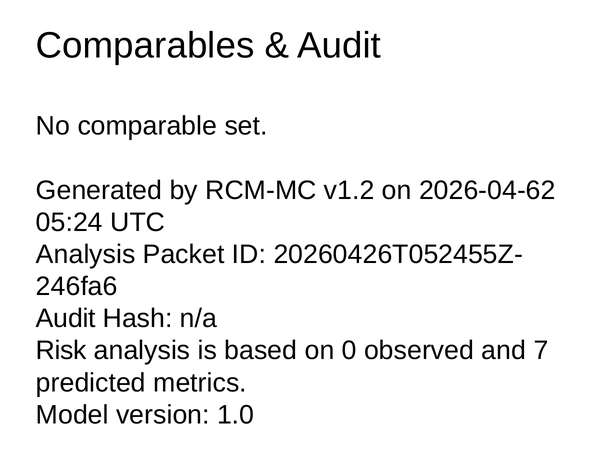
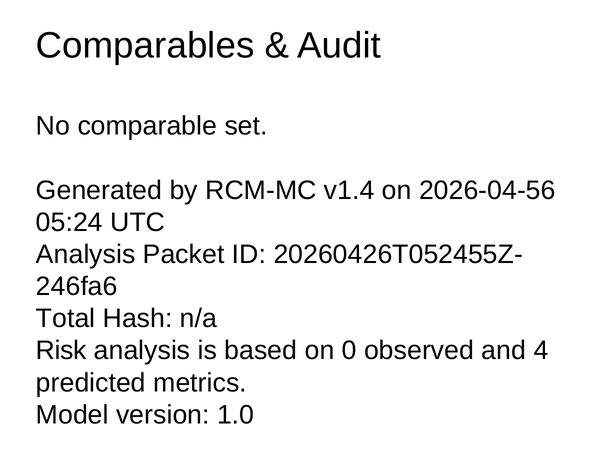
v1.2: v1.2 -> v1.4 (349, 190)
2026-04-62: 2026-04-62 -> 2026-04-56 (487, 190)
Audit: Audit -> Total (66, 318)
7: 7 -> 4 (541, 350)
